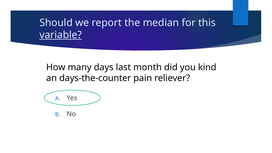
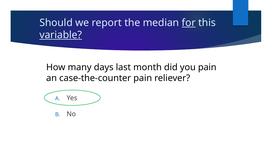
for underline: none -> present (189, 23)
you kind: kind -> pain (207, 67)
days-the-counter: days-the-counter -> case-the-counter (95, 78)
